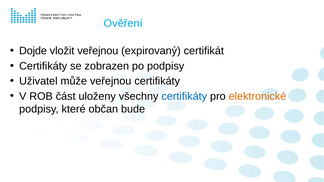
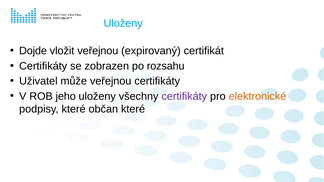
Ověření: Ověření -> Uloženy (123, 23)
po podpisy: podpisy -> rozsahu (166, 66)
část: část -> jeho (66, 96)
certifikáty colour: blue -> purple (184, 96)
občan bude: bude -> které (133, 109)
